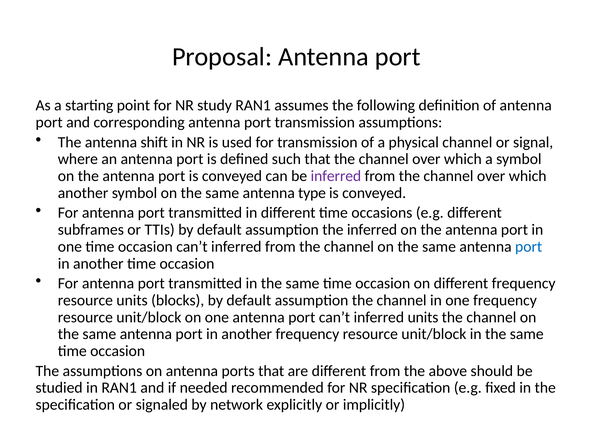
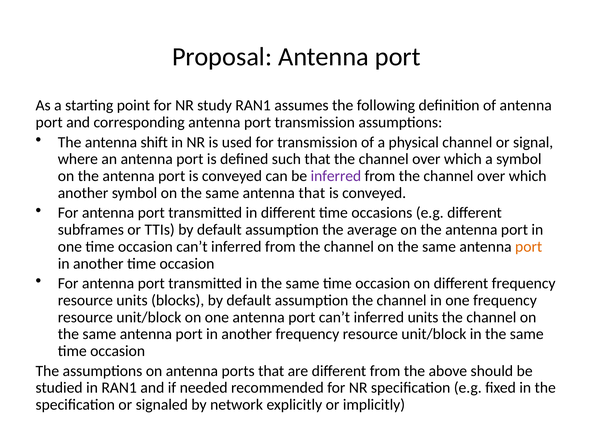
antenna type: type -> that (312, 193)
the inferred: inferred -> average (372, 230)
port colour: blue -> orange (529, 246)
